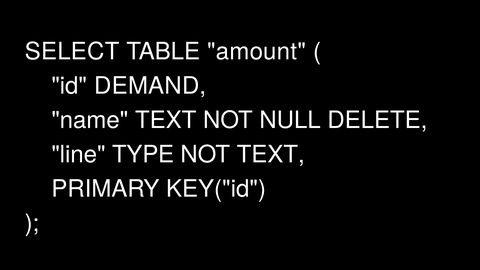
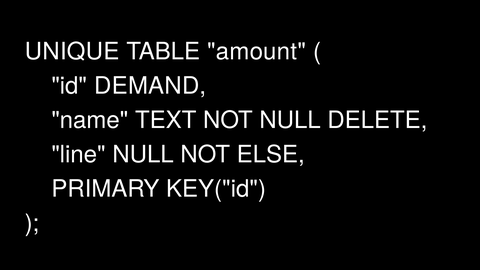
SELECT: SELECT -> UNIQUE (72, 52)
line TYPE: TYPE -> NULL (143, 155)
NOT TEXT: TEXT -> ELSE (271, 155)
